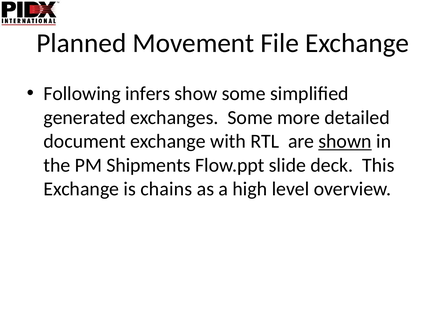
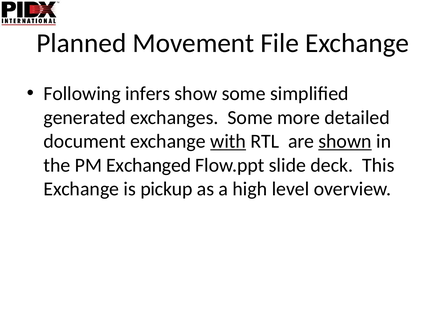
with underline: none -> present (228, 141)
Shipments: Shipments -> Exchanged (149, 165)
chains: chains -> pickup (166, 189)
